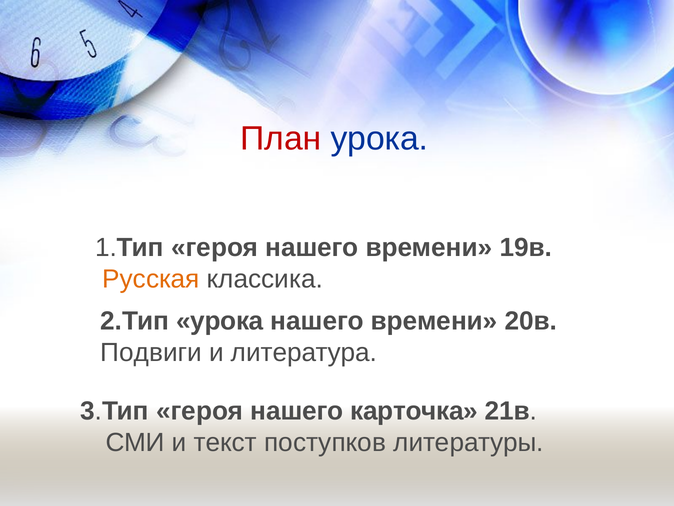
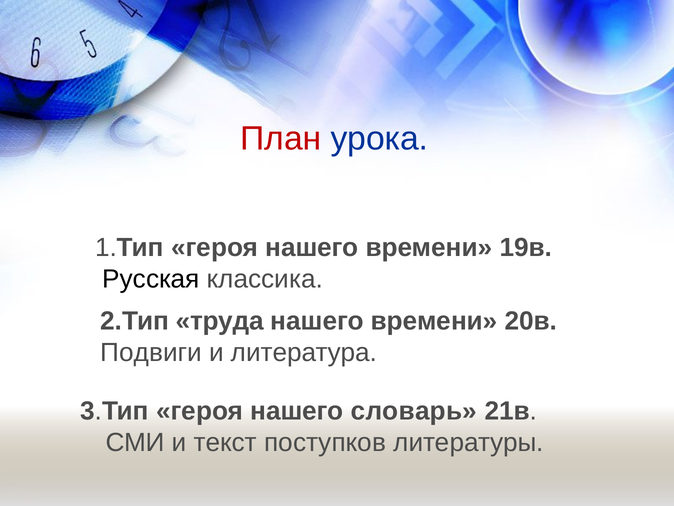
Русская colour: orange -> black (151, 279)
2.Тип урока: урока -> труда (220, 321)
карточка: карточка -> словарь (414, 411)
